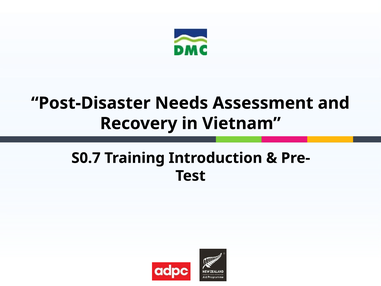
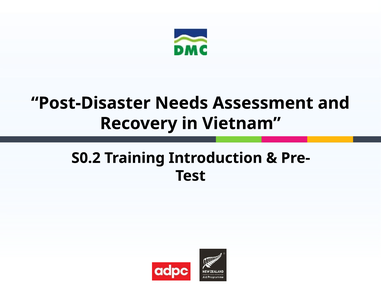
S0.7: S0.7 -> S0.2 (86, 158)
